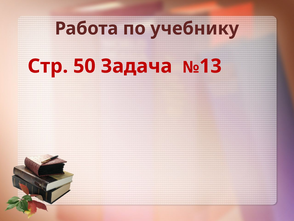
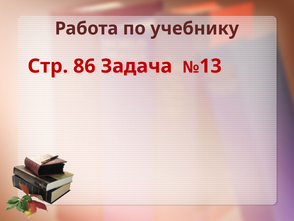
50: 50 -> 86 (84, 66)
